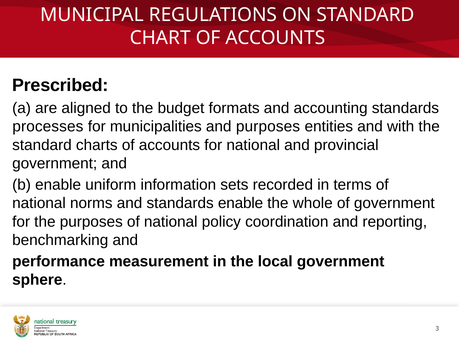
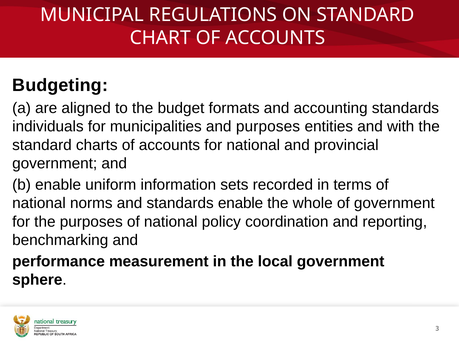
Prescribed: Prescribed -> Budgeting (60, 85)
processes: processes -> individuals (48, 126)
